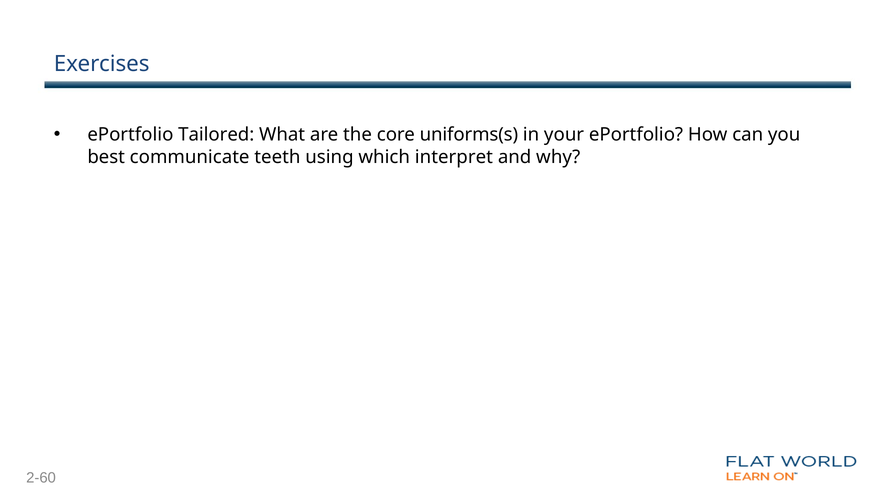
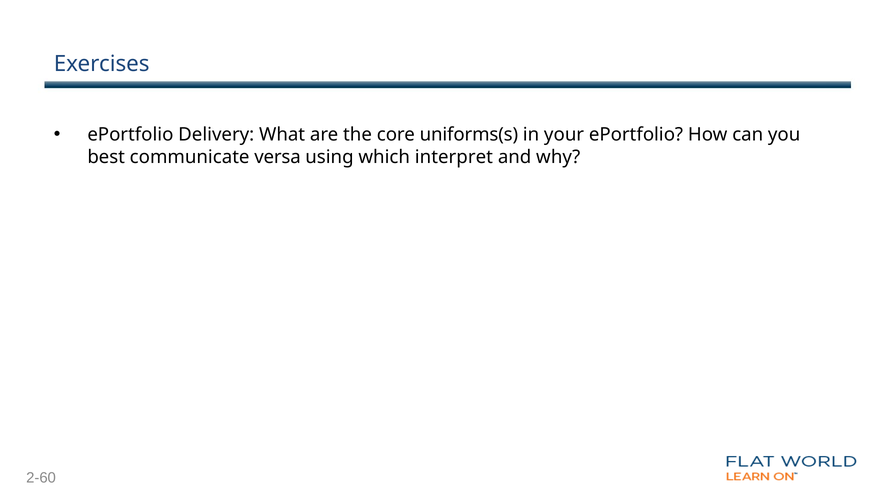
Tailored: Tailored -> Delivery (216, 135)
teeth: teeth -> versa (278, 157)
